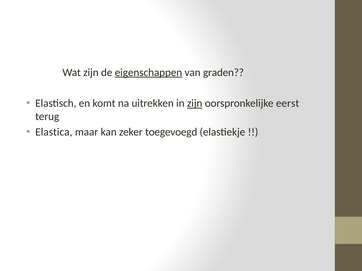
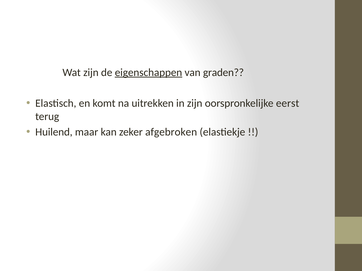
zijn underline: present -> none (195, 104)
Elastica: Elastica -> Huilend (54, 132)
toegevoegd: toegevoegd -> afgebroken (171, 132)
